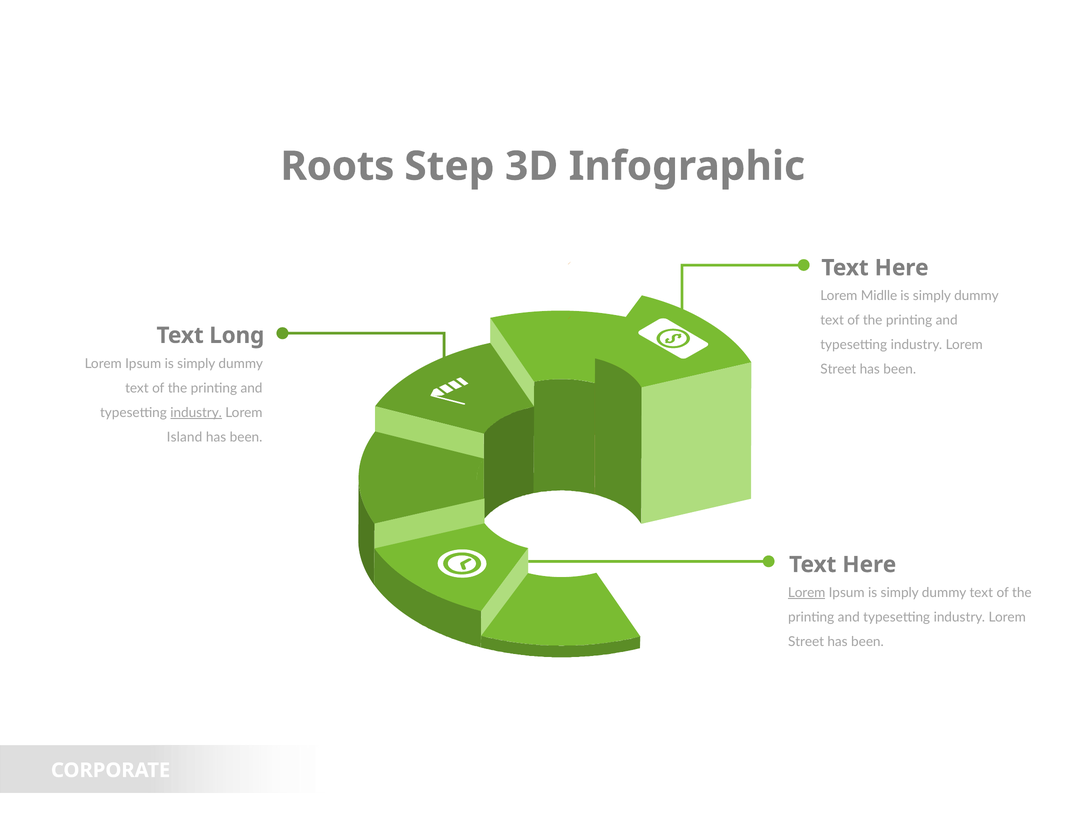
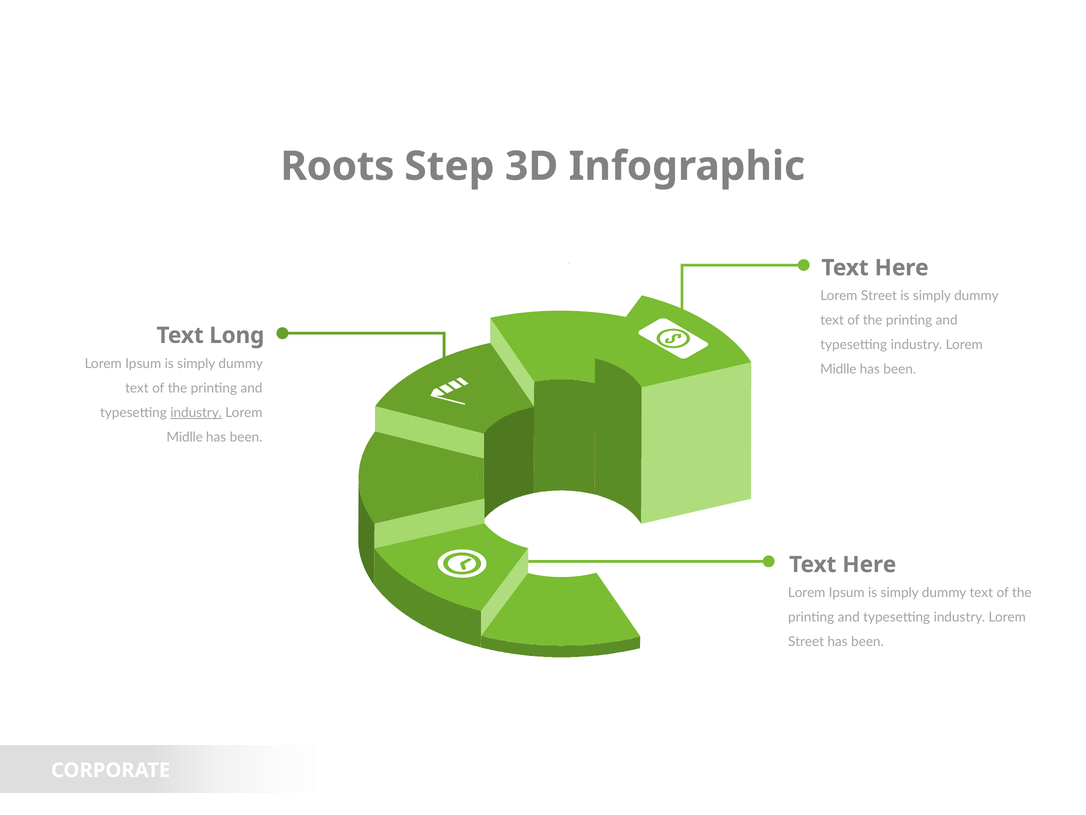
Midlle: Midlle -> Street (879, 296)
Street: Street -> Midlle (838, 369)
Island: Island -> Midlle (185, 437)
Lorem underline: present -> none (807, 592)
